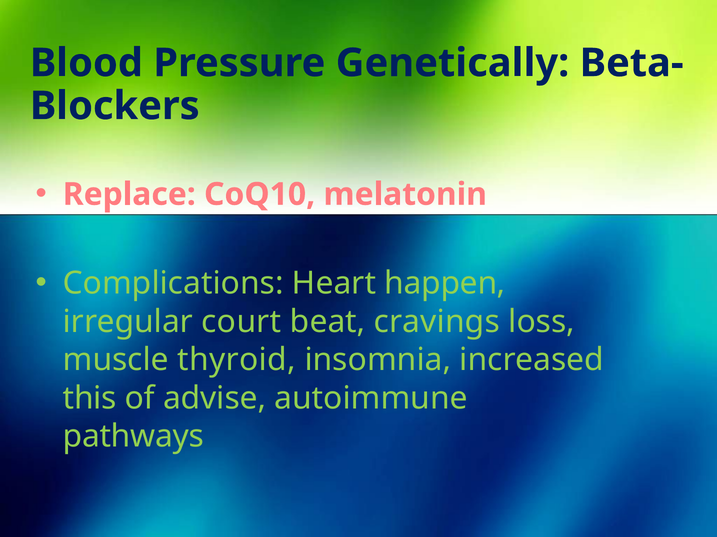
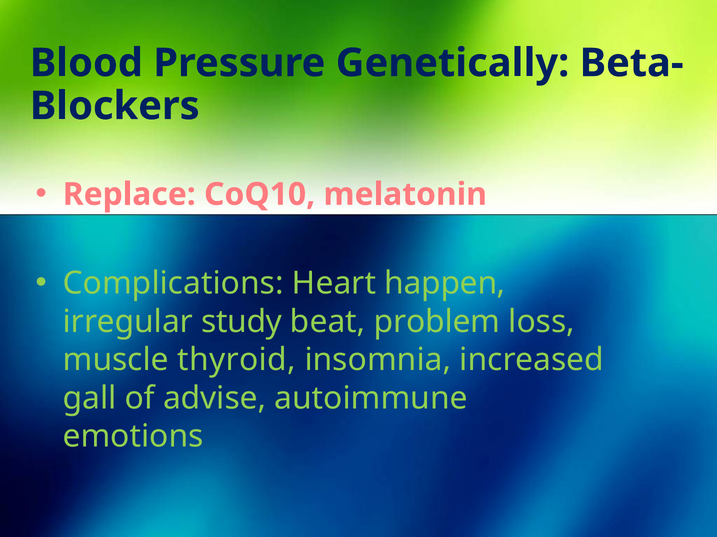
court: court -> study (242, 322)
cravings: cravings -> problem (437, 322)
this: this -> gall (90, 399)
pathways: pathways -> emotions (133, 437)
